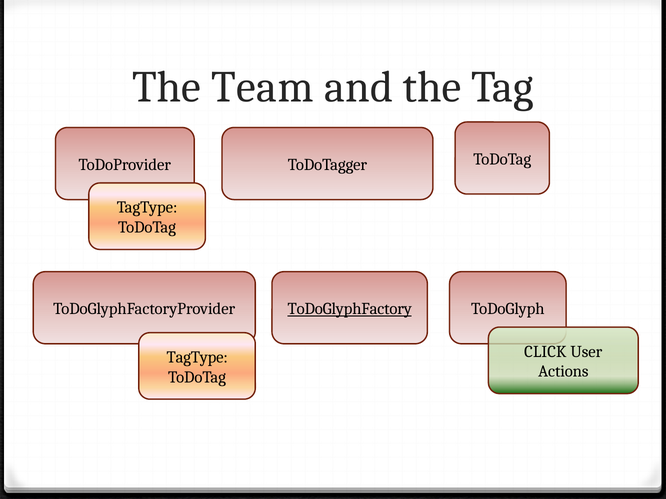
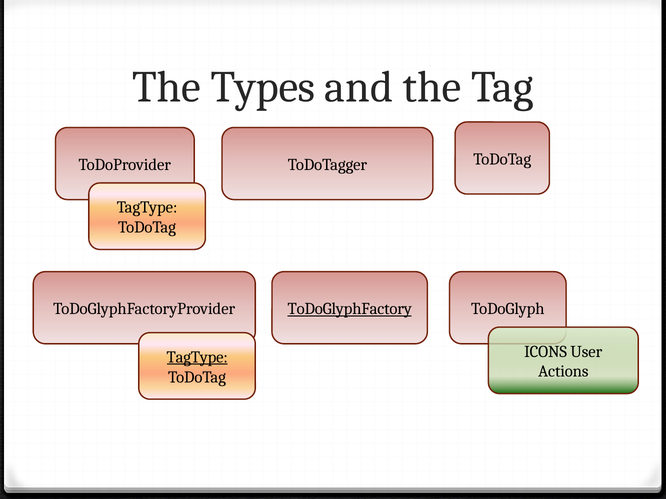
Team: Team -> Types (263, 87)
CLICK: CLICK -> ICONS (546, 352)
TagType underline: none -> present (197, 357)
